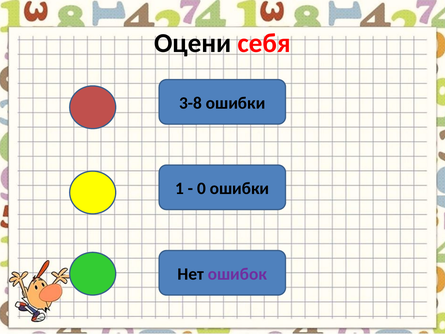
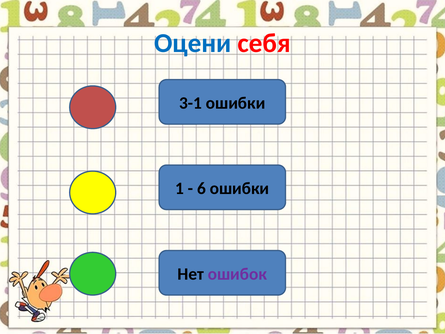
Оцени colour: black -> blue (193, 43)
3-8: 3-8 -> 3-1 (191, 103)
0: 0 -> 6 (202, 188)
